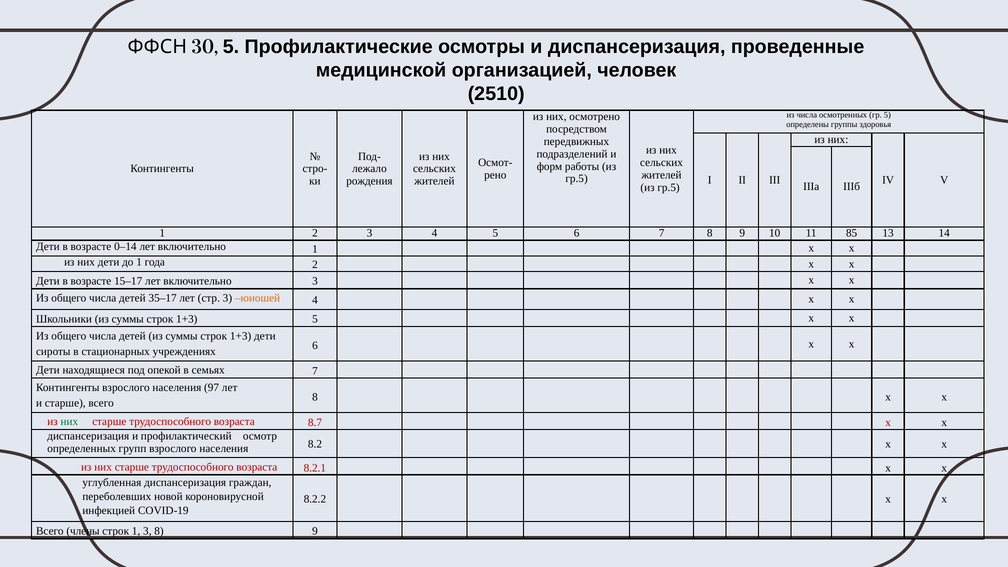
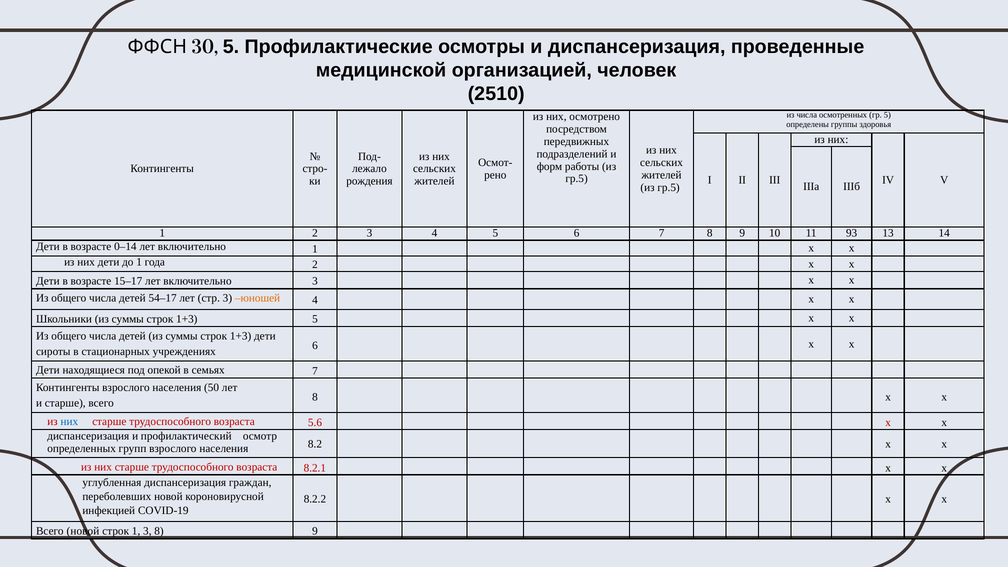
85: 85 -> 93 (852, 233)
35–17: 35–17 -> 54–17 (163, 298)
97: 97 -> 50 (212, 387)
них colour: green -> blue (69, 422)
8.7: 8.7 -> 5.6 (315, 423)
Всего члены: члены -> новой (83, 531)
